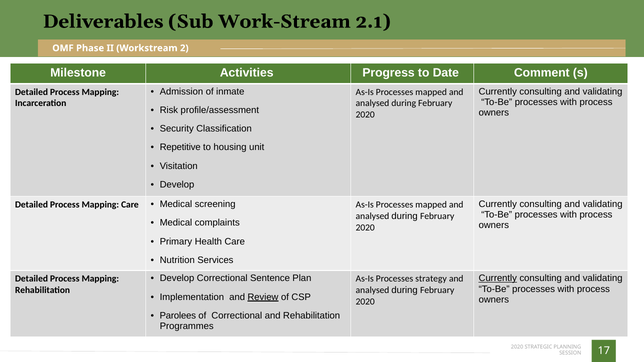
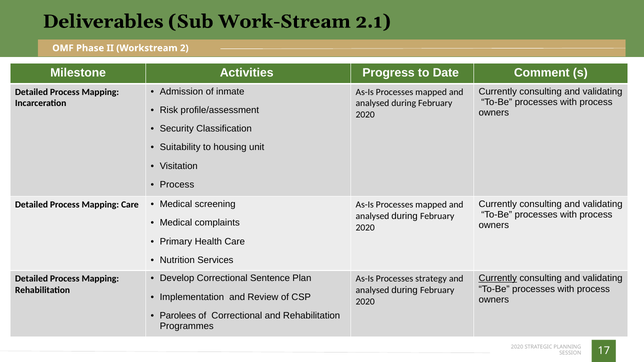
Repetitive: Repetitive -> Suitability (180, 147)
Develop: Develop -> Process (177, 185)
Review underline: present -> none (263, 297)
